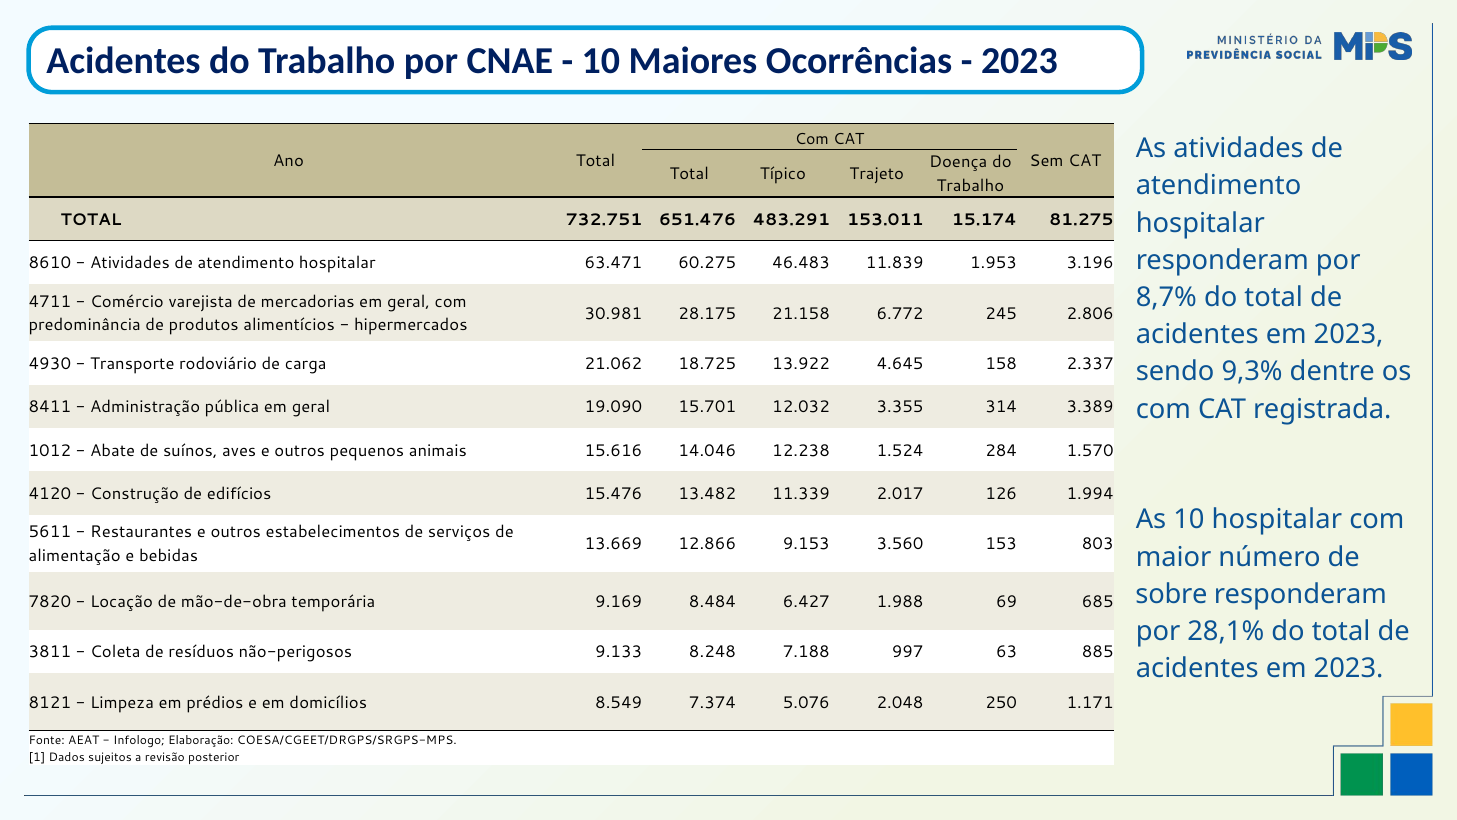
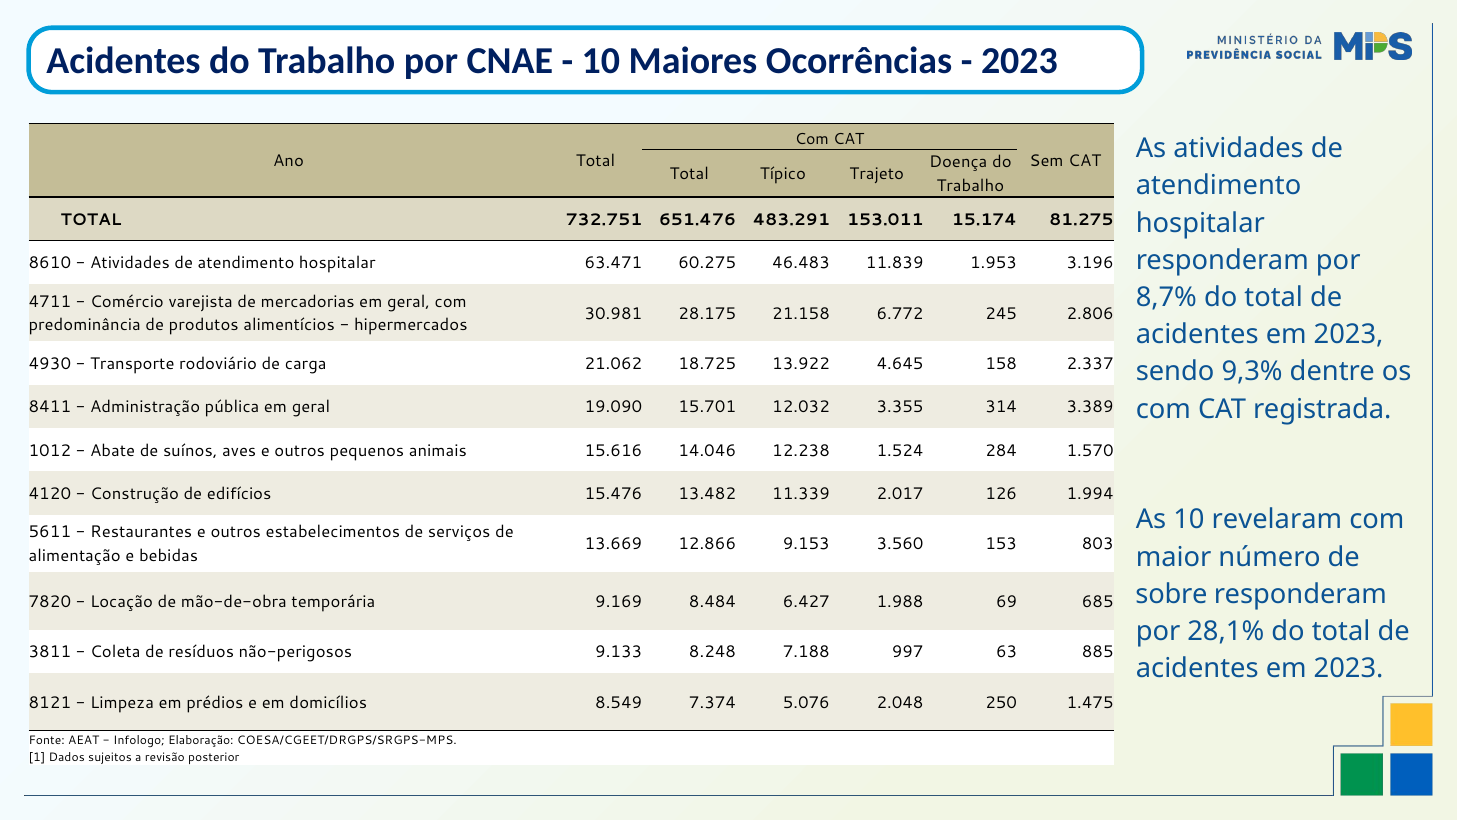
10 hospitalar: hospitalar -> revelaram (1277, 520)
1.171: 1.171 -> 1.475 (1090, 703)
